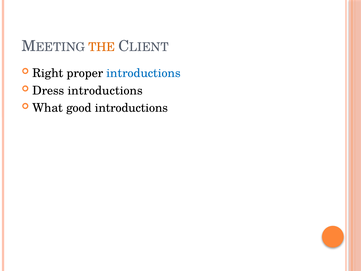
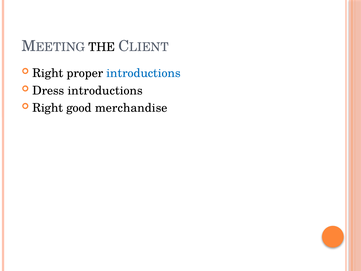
THE colour: orange -> black (102, 47)
What: What -> Right (48, 108)
good introductions: introductions -> merchandise (131, 108)
